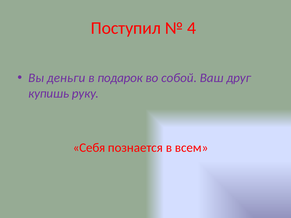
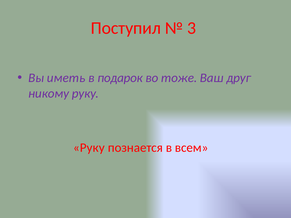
4: 4 -> 3 (192, 28)
деньги: деньги -> иметь (66, 78)
собой: собой -> тоже (179, 78)
купишь: купишь -> никому (49, 94)
Себя: Себя -> Руку (89, 148)
